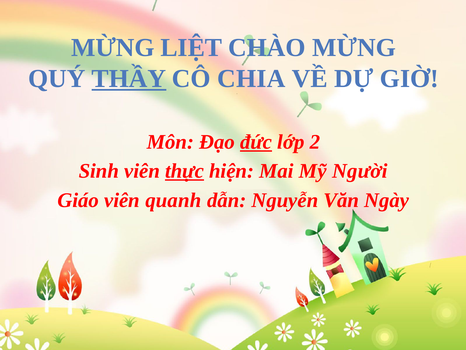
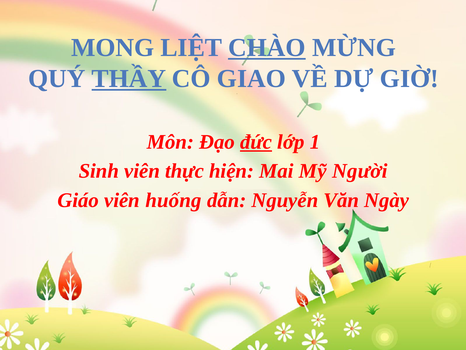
MỪNG: MỪNG -> MONG (113, 48)
CHÀO underline: none -> present (267, 48)
CHIA: CHIA -> GIAO (251, 79)
2: 2 -> 1 (315, 142)
thực underline: present -> none (184, 171)
quanh: quanh -> huống (173, 200)
